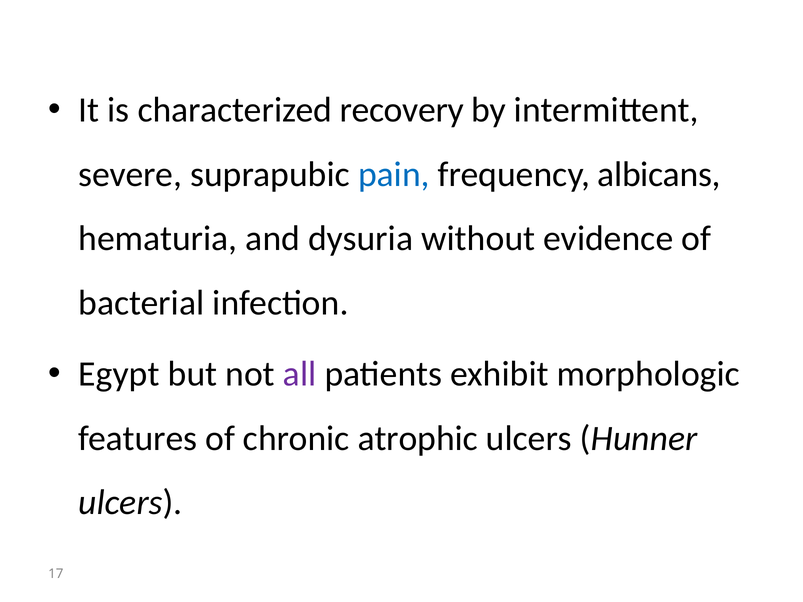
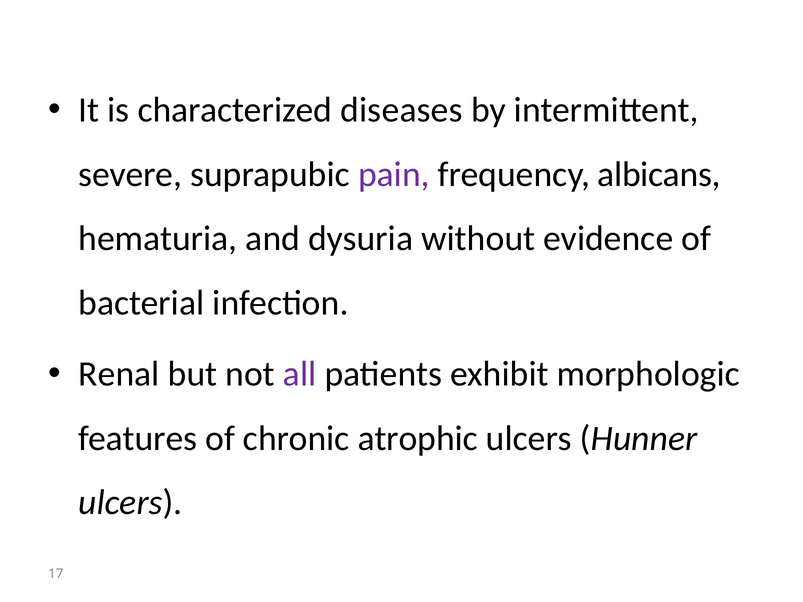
recovery: recovery -> diseases (402, 110)
pain colour: blue -> purple (394, 174)
Egypt: Egypt -> Renal (119, 374)
